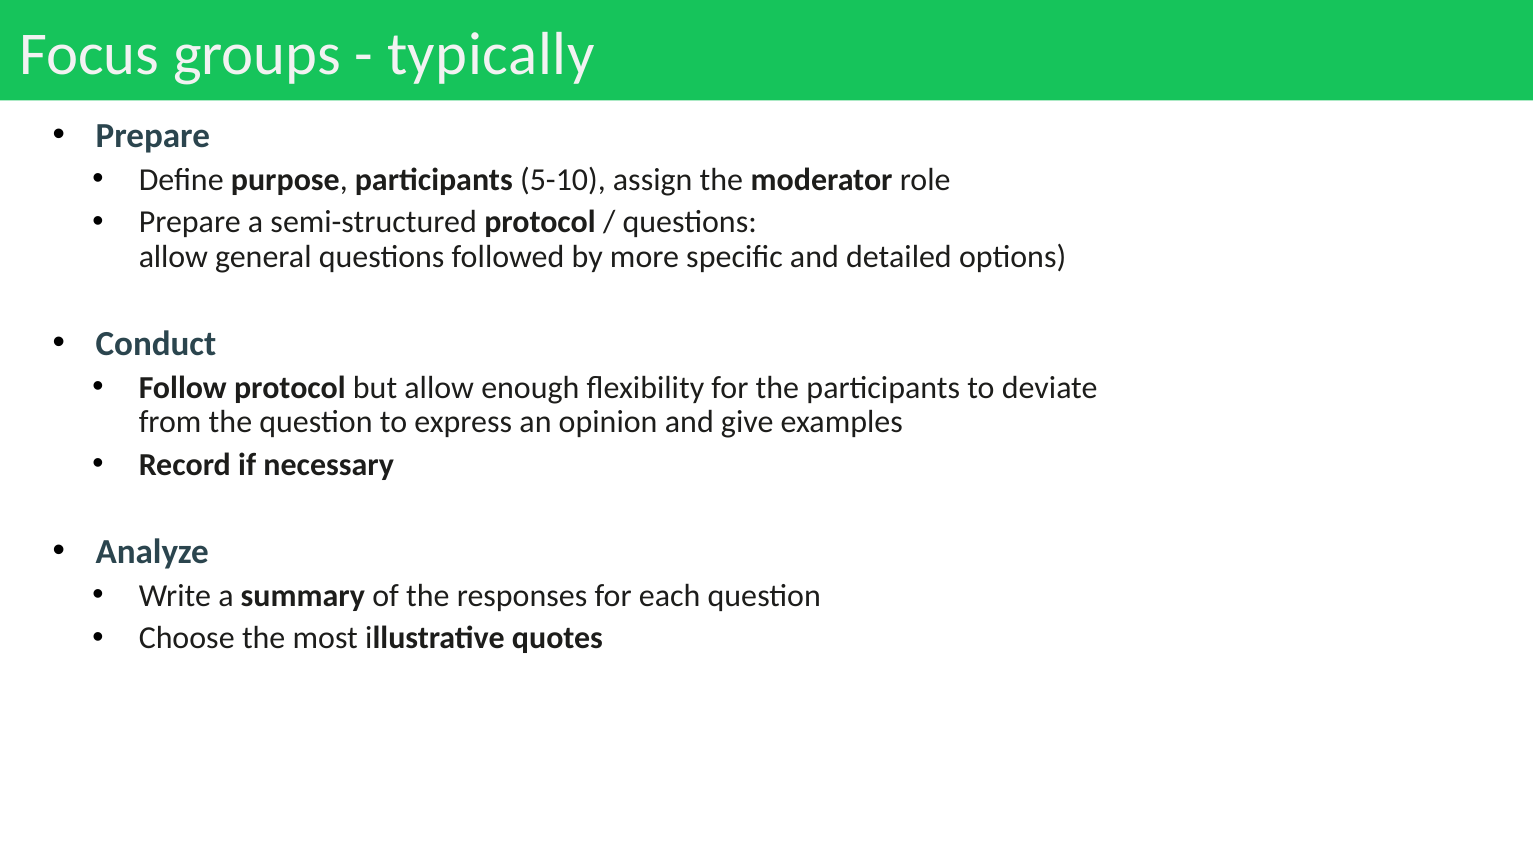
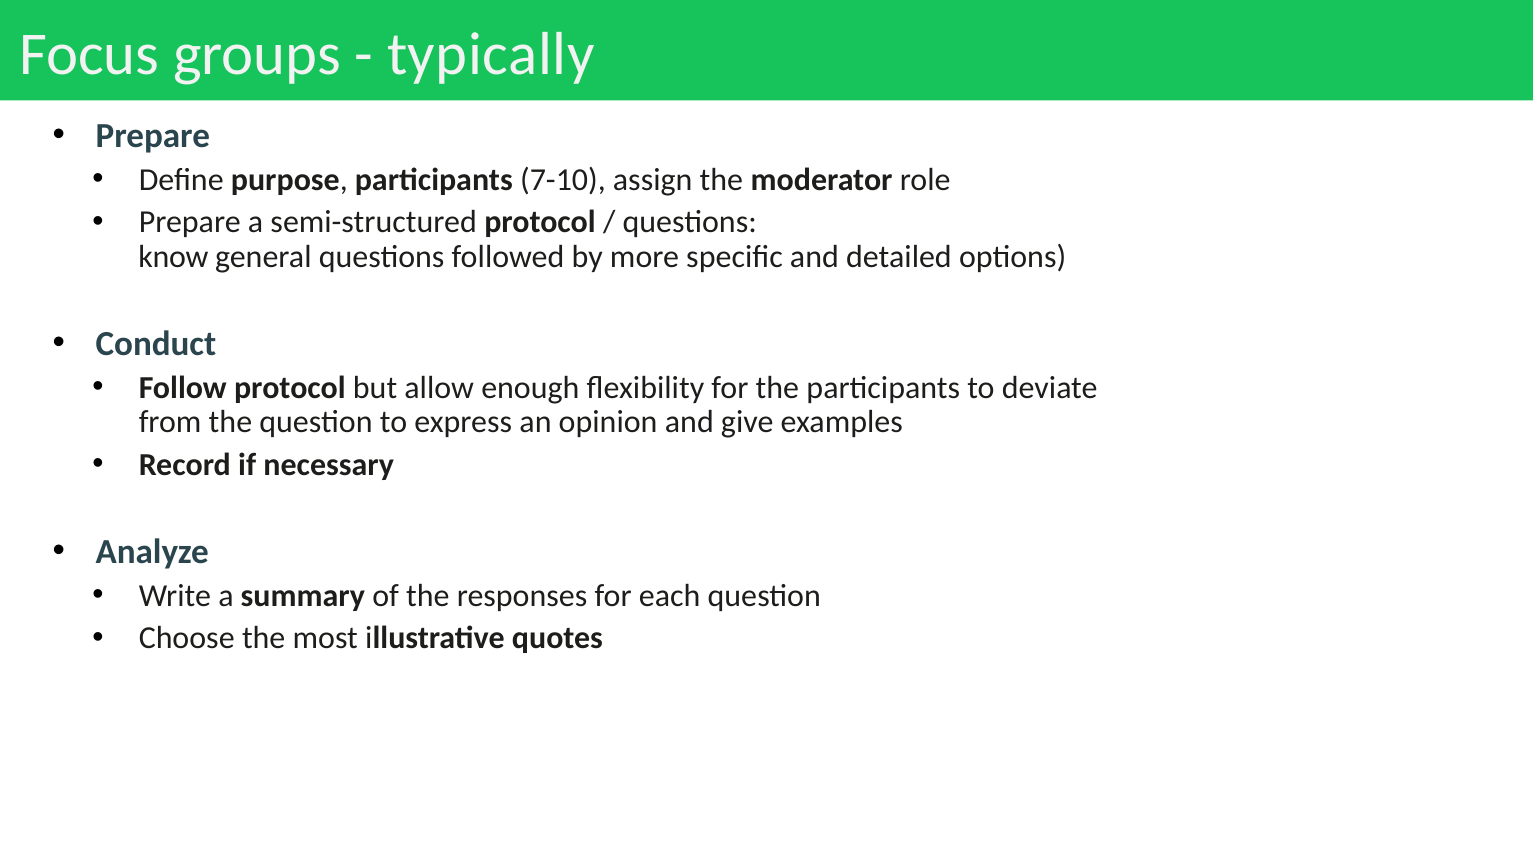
5-10: 5-10 -> 7-10 (563, 180)
allow: allow -> know (173, 257)
